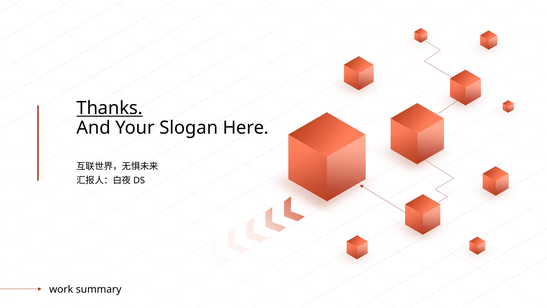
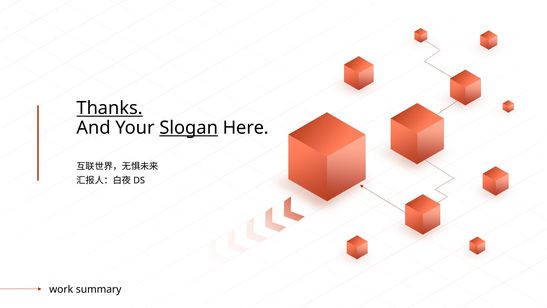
Slogan underline: none -> present (189, 128)
